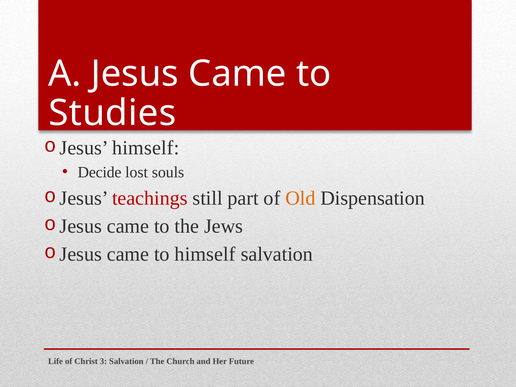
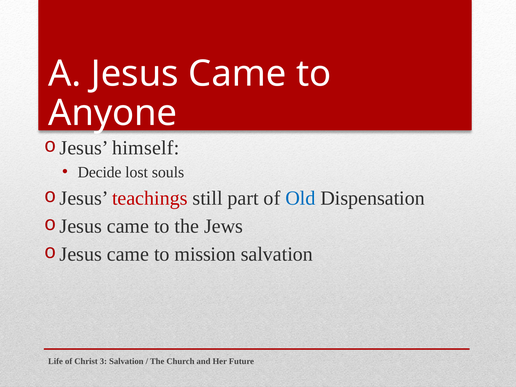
Studies: Studies -> Anyone (113, 113)
Old colour: orange -> blue (300, 198)
to himself: himself -> mission (205, 254)
